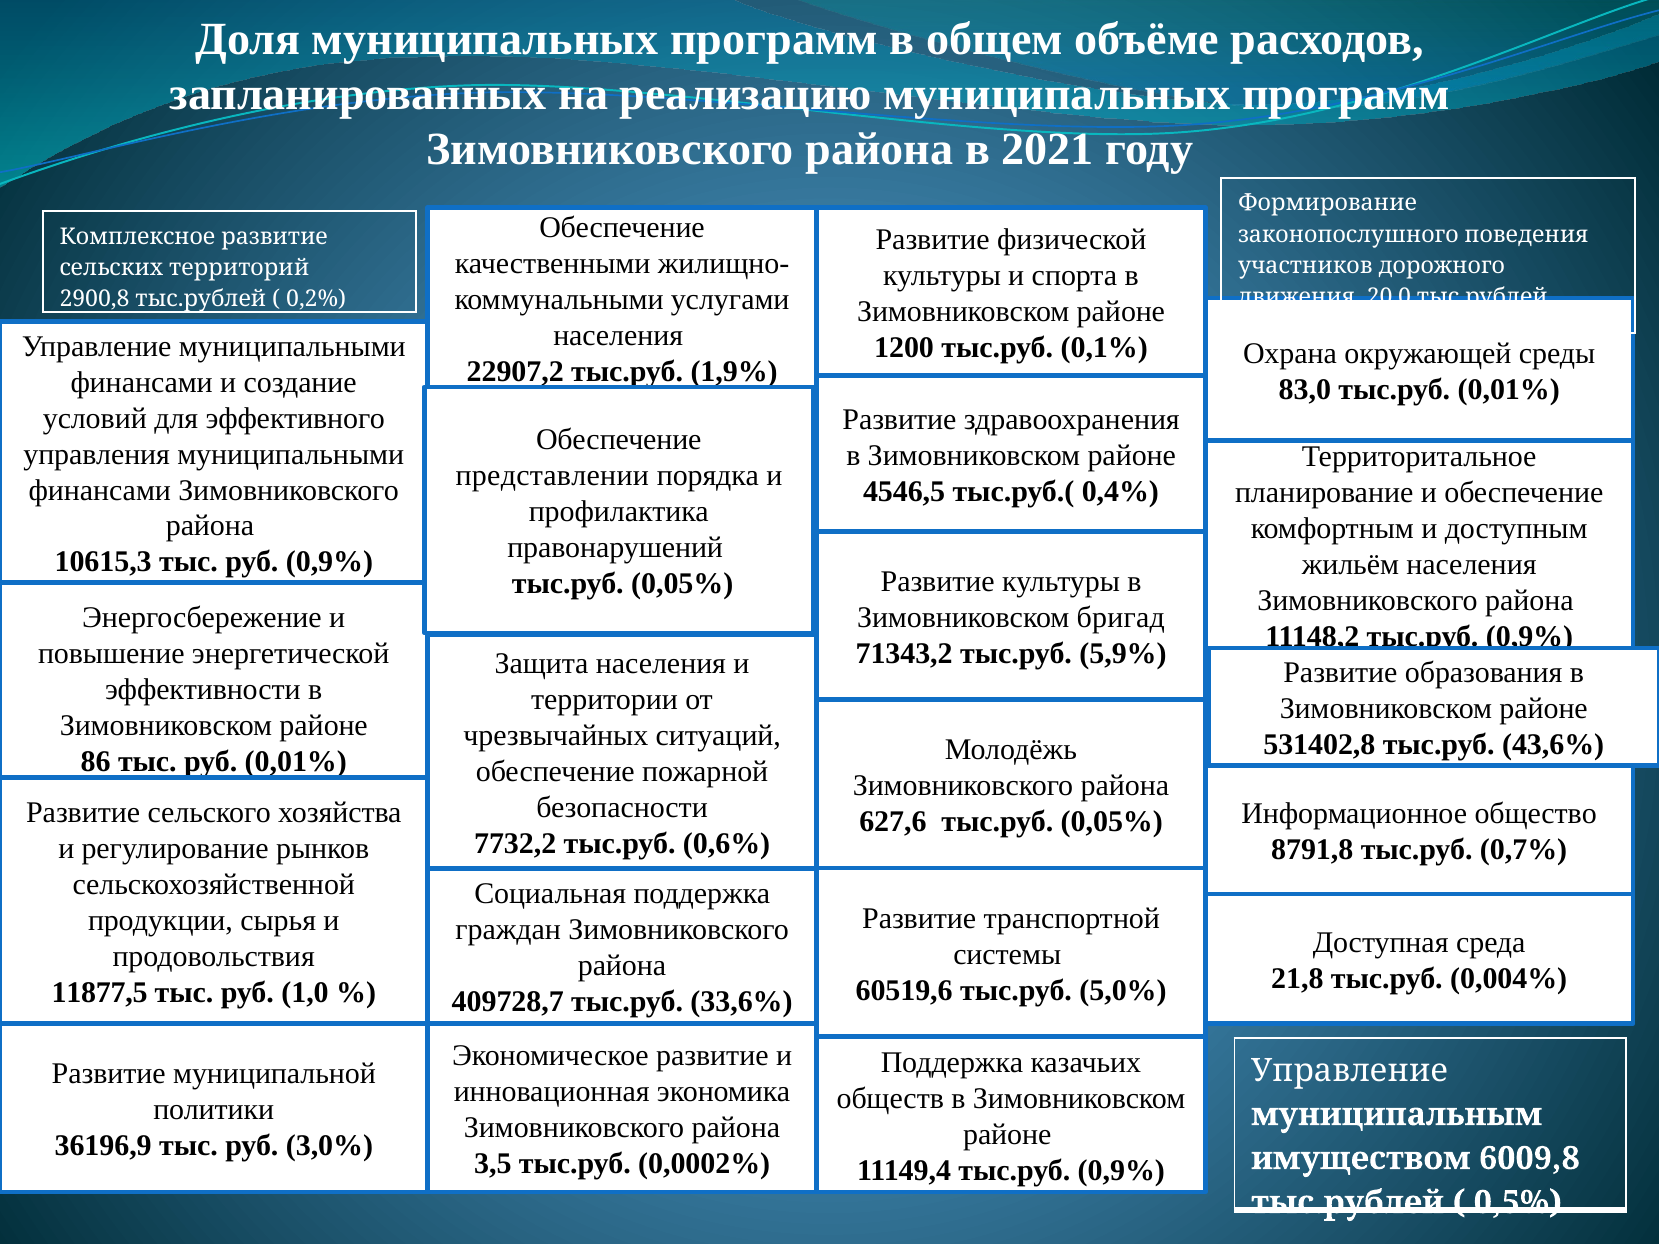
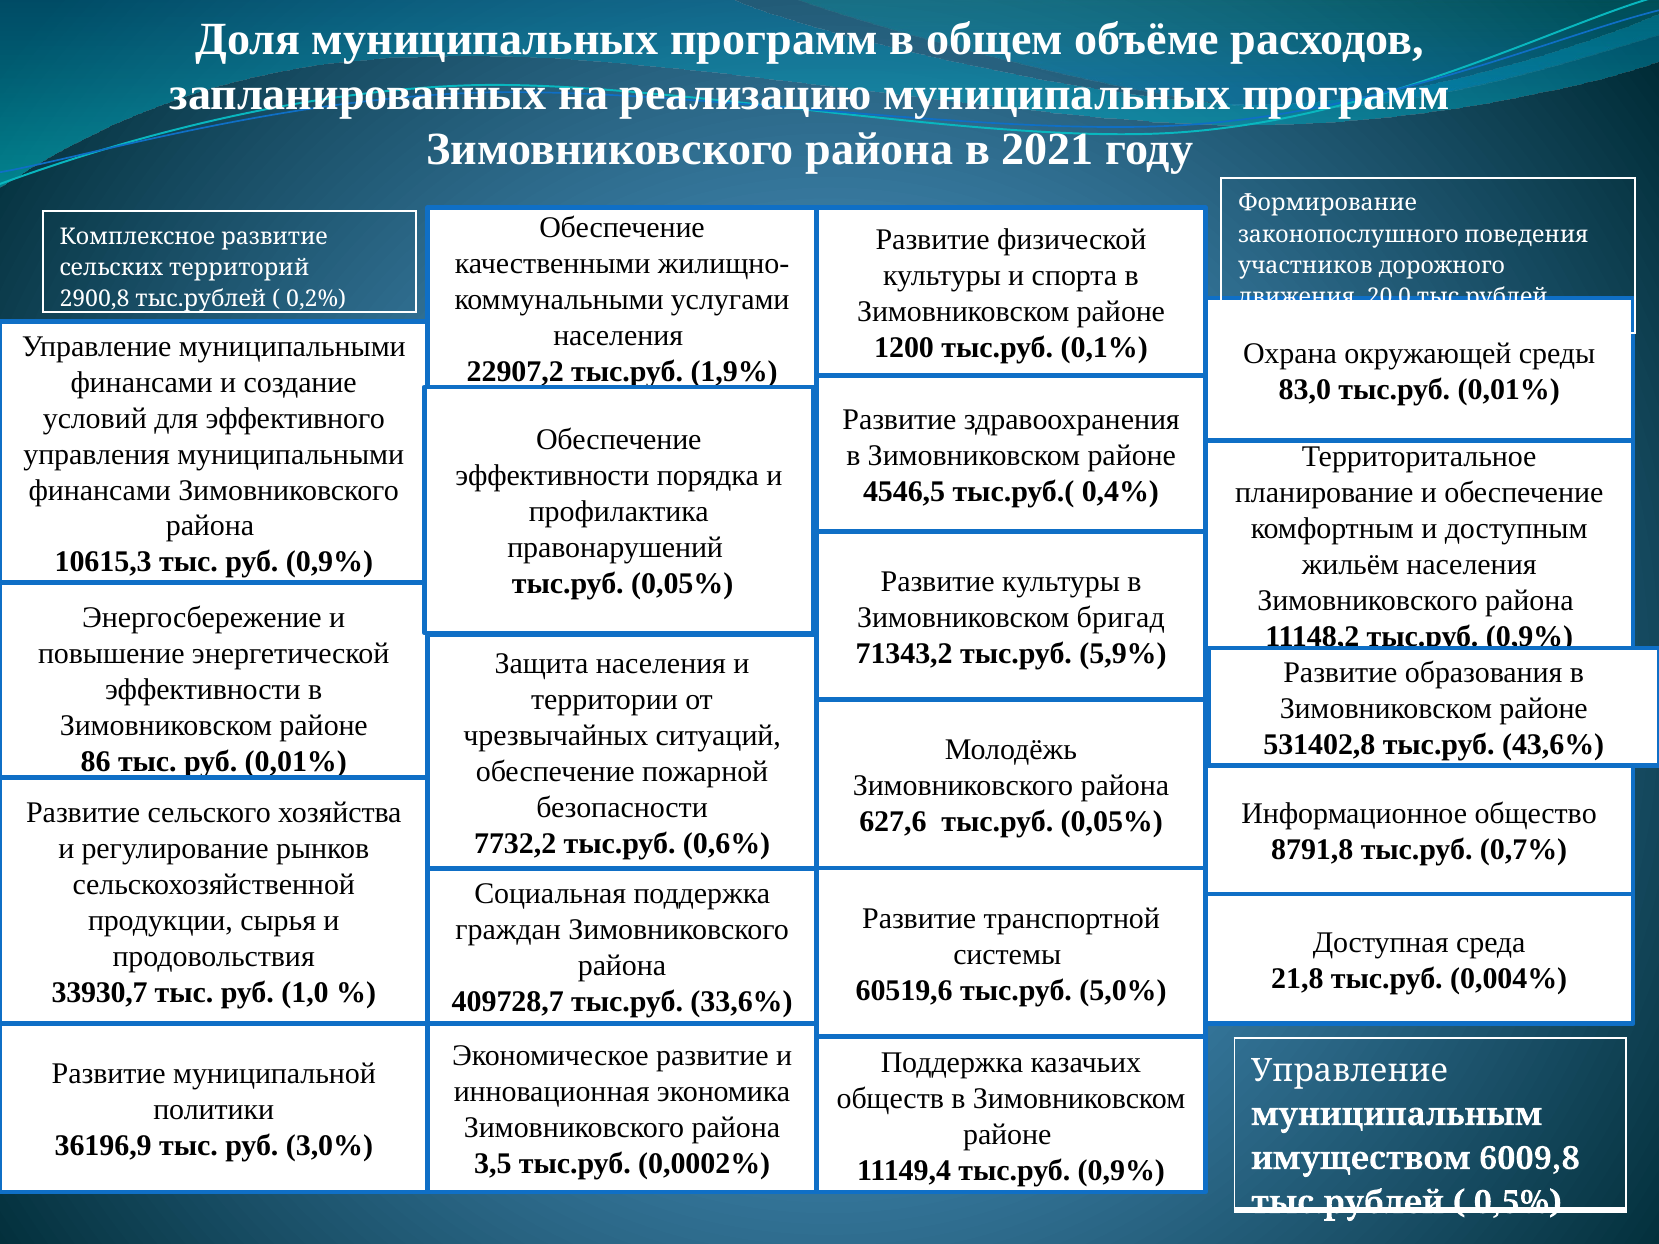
представлении: представлении -> эффективности (552, 476)
11877,5: 11877,5 -> 33930,7 (100, 993)
